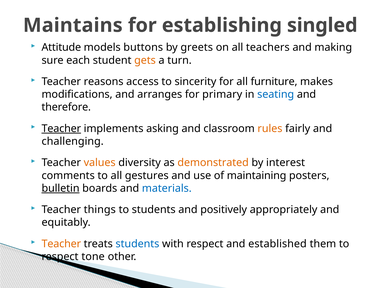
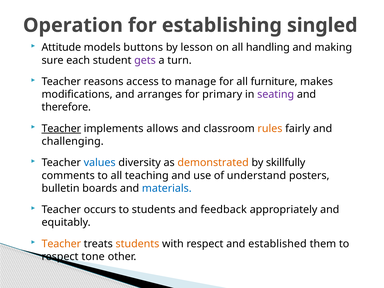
Maintains: Maintains -> Operation (73, 25)
greets: greets -> lesson (197, 47)
teachers: teachers -> handling (268, 47)
gets colour: orange -> purple (145, 60)
sincerity: sincerity -> manage (195, 82)
seating colour: blue -> purple (276, 94)
asking: asking -> allows (162, 129)
values colour: orange -> blue (100, 163)
interest: interest -> skillfully (286, 163)
gestures: gestures -> teaching (147, 175)
maintaining: maintaining -> understand (256, 175)
bulletin underline: present -> none (61, 188)
things: things -> occurs (100, 210)
positively: positively -> feedback (224, 210)
students colour: blue -> orange (137, 244)
